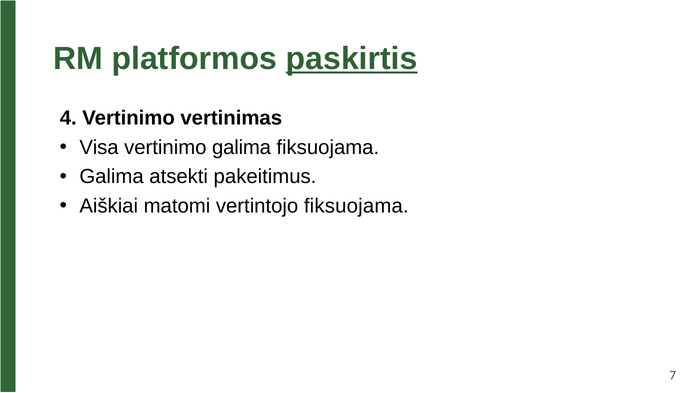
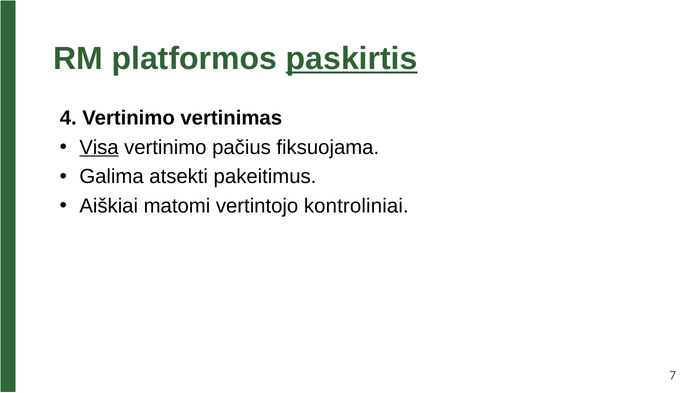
Visa underline: none -> present (99, 147)
vertinimo galima: galima -> pačius (241, 147)
vertintojo fiksuojama: fiksuojama -> kontroliniai (356, 206)
